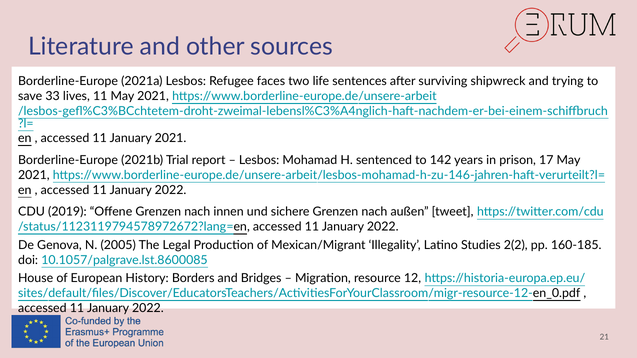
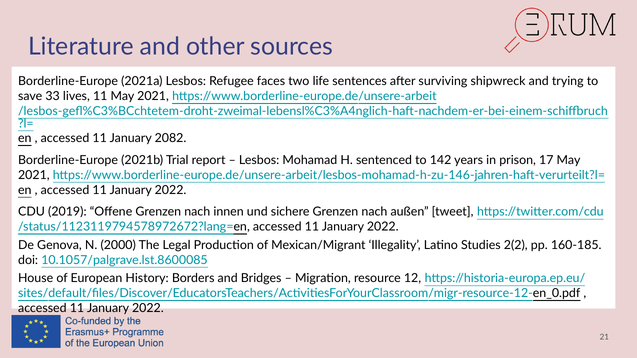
January 2021: 2021 -> 2082 (171, 138)
2005: 2005 -> 2000 (118, 245)
